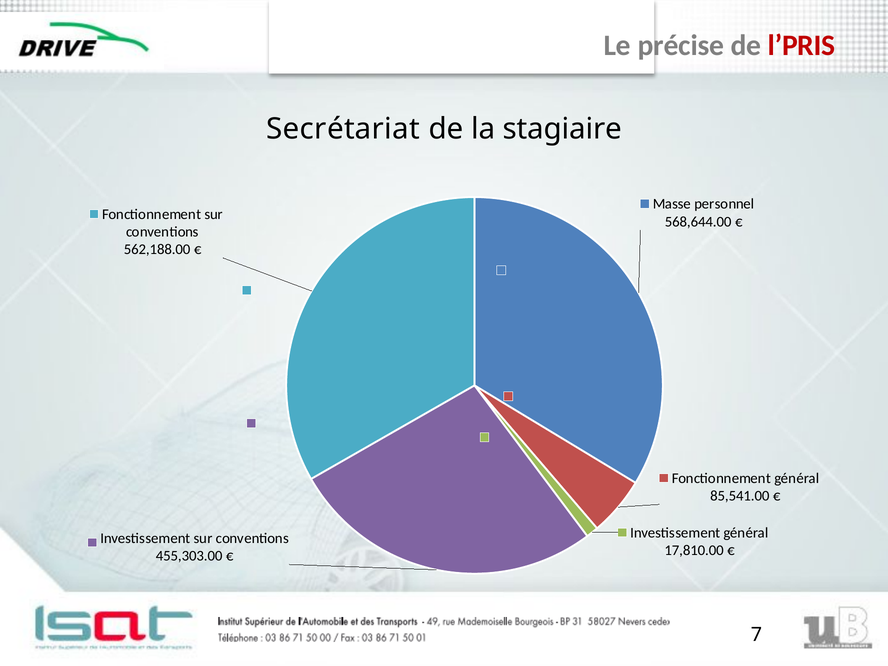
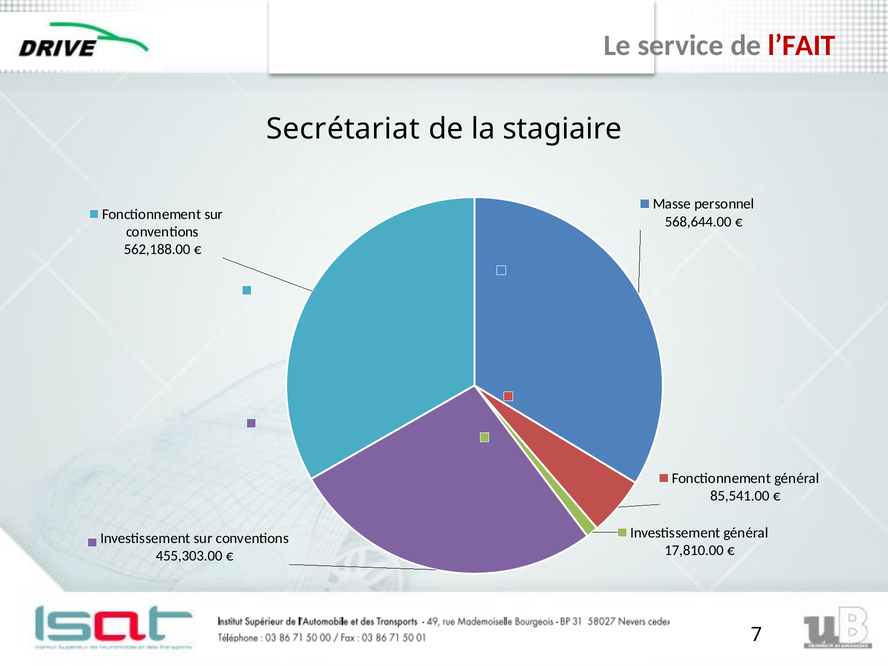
précise: précise -> service (681, 46)
l’PRIS: l’PRIS -> l’FAIT (802, 46)
